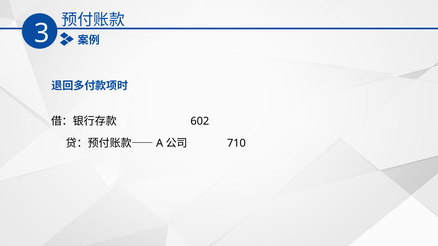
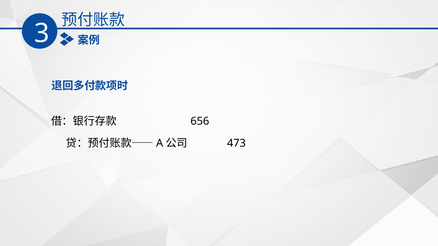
602: 602 -> 656 (200, 122)
710: 710 -> 473 (236, 143)
